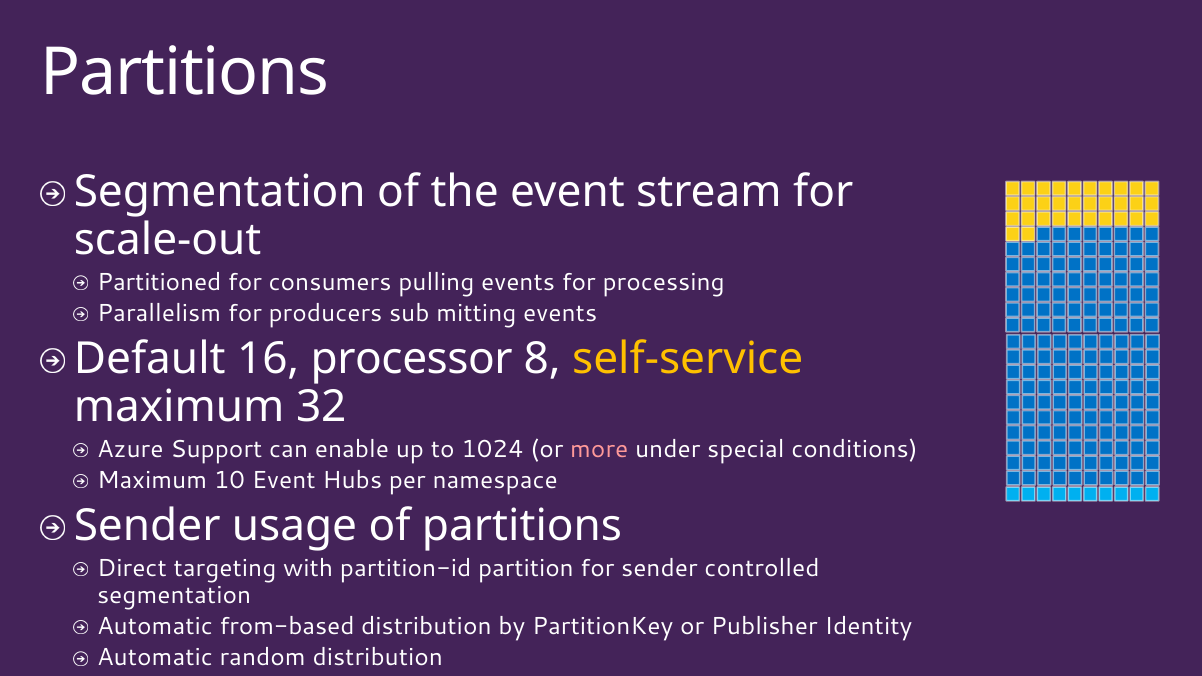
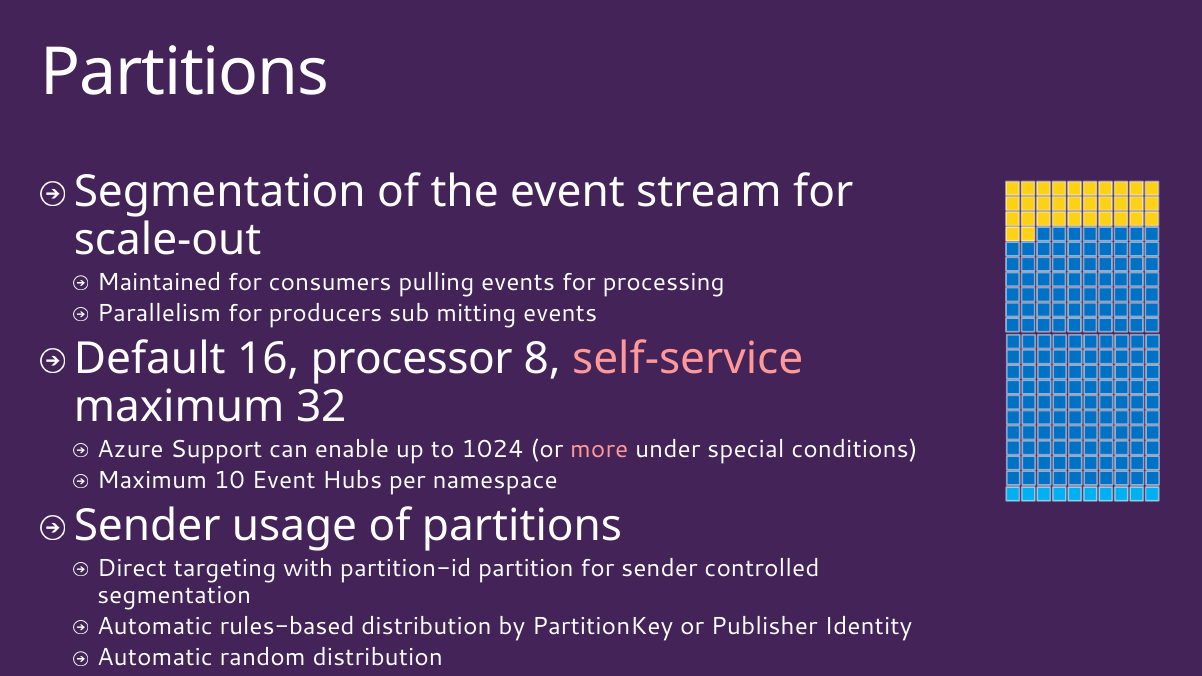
Partitioned: Partitioned -> Maintained (159, 282)
self-service colour: yellow -> pink (688, 359)
from-based: from-based -> rules-based (287, 626)
